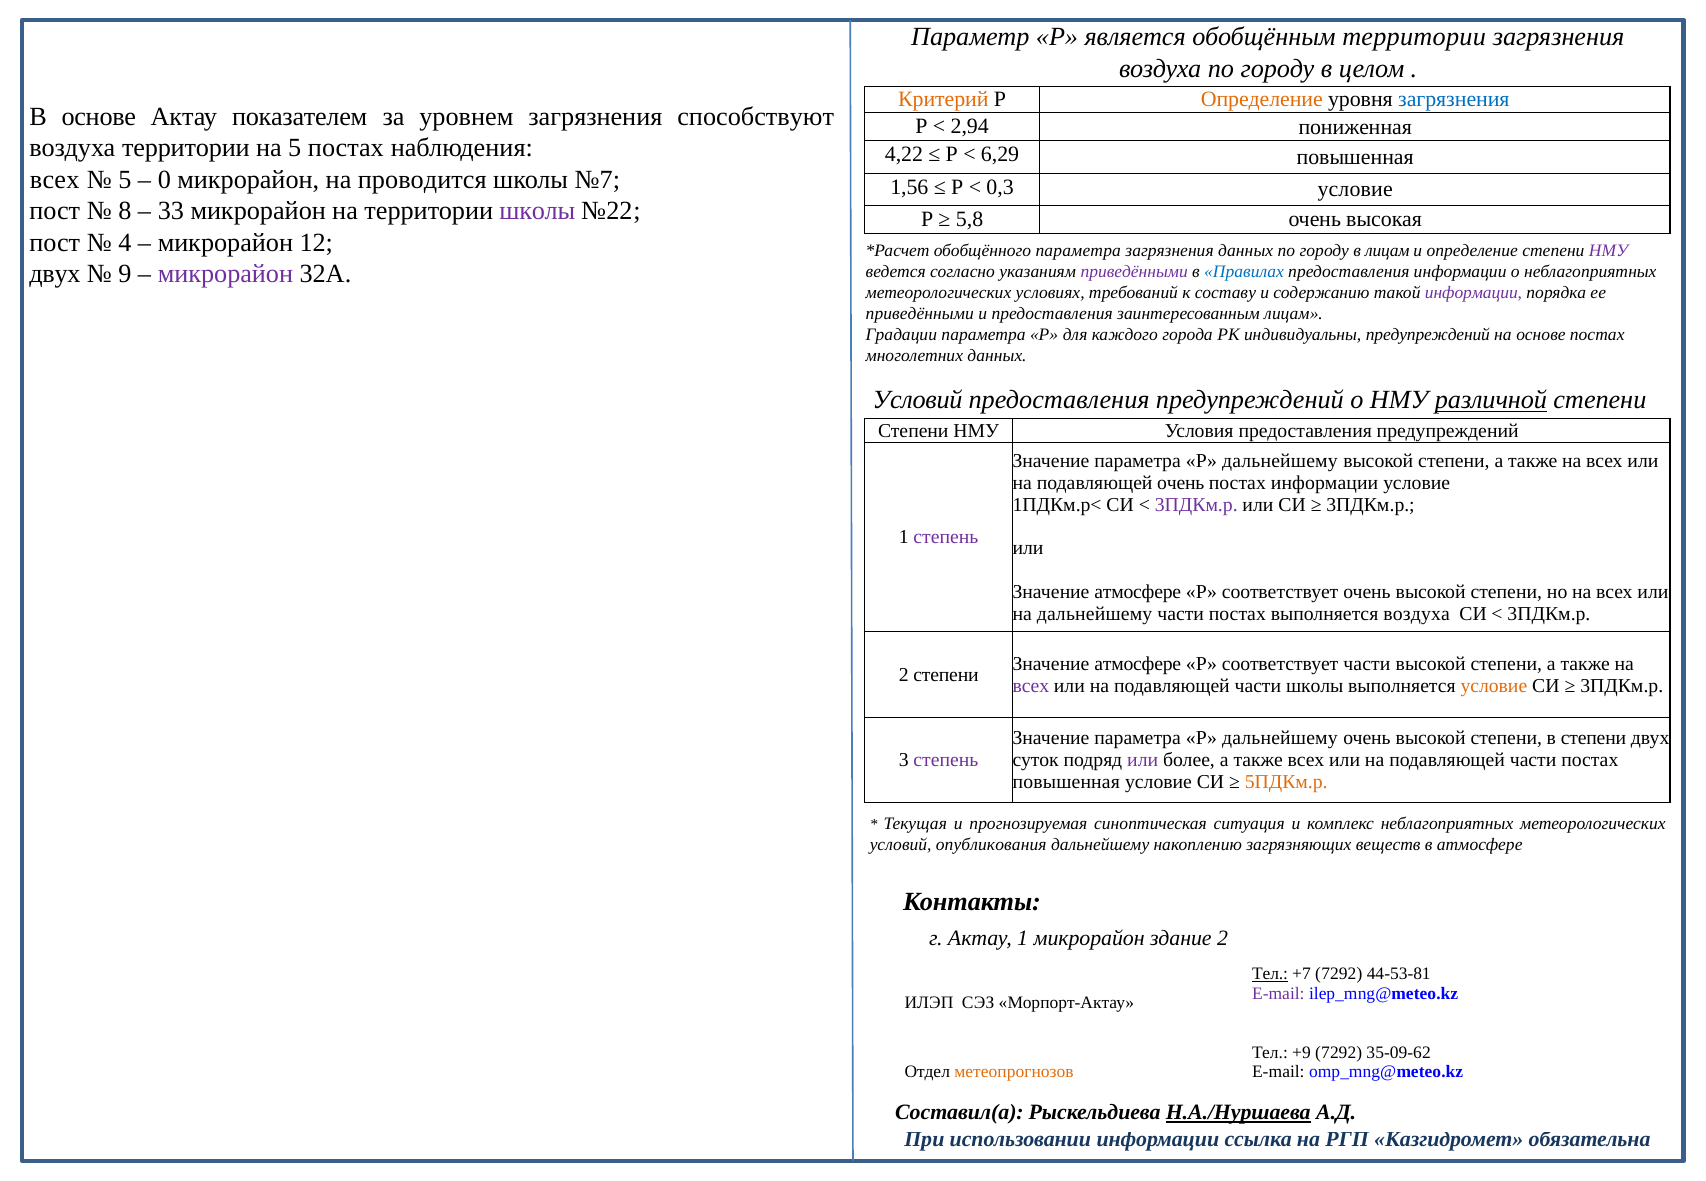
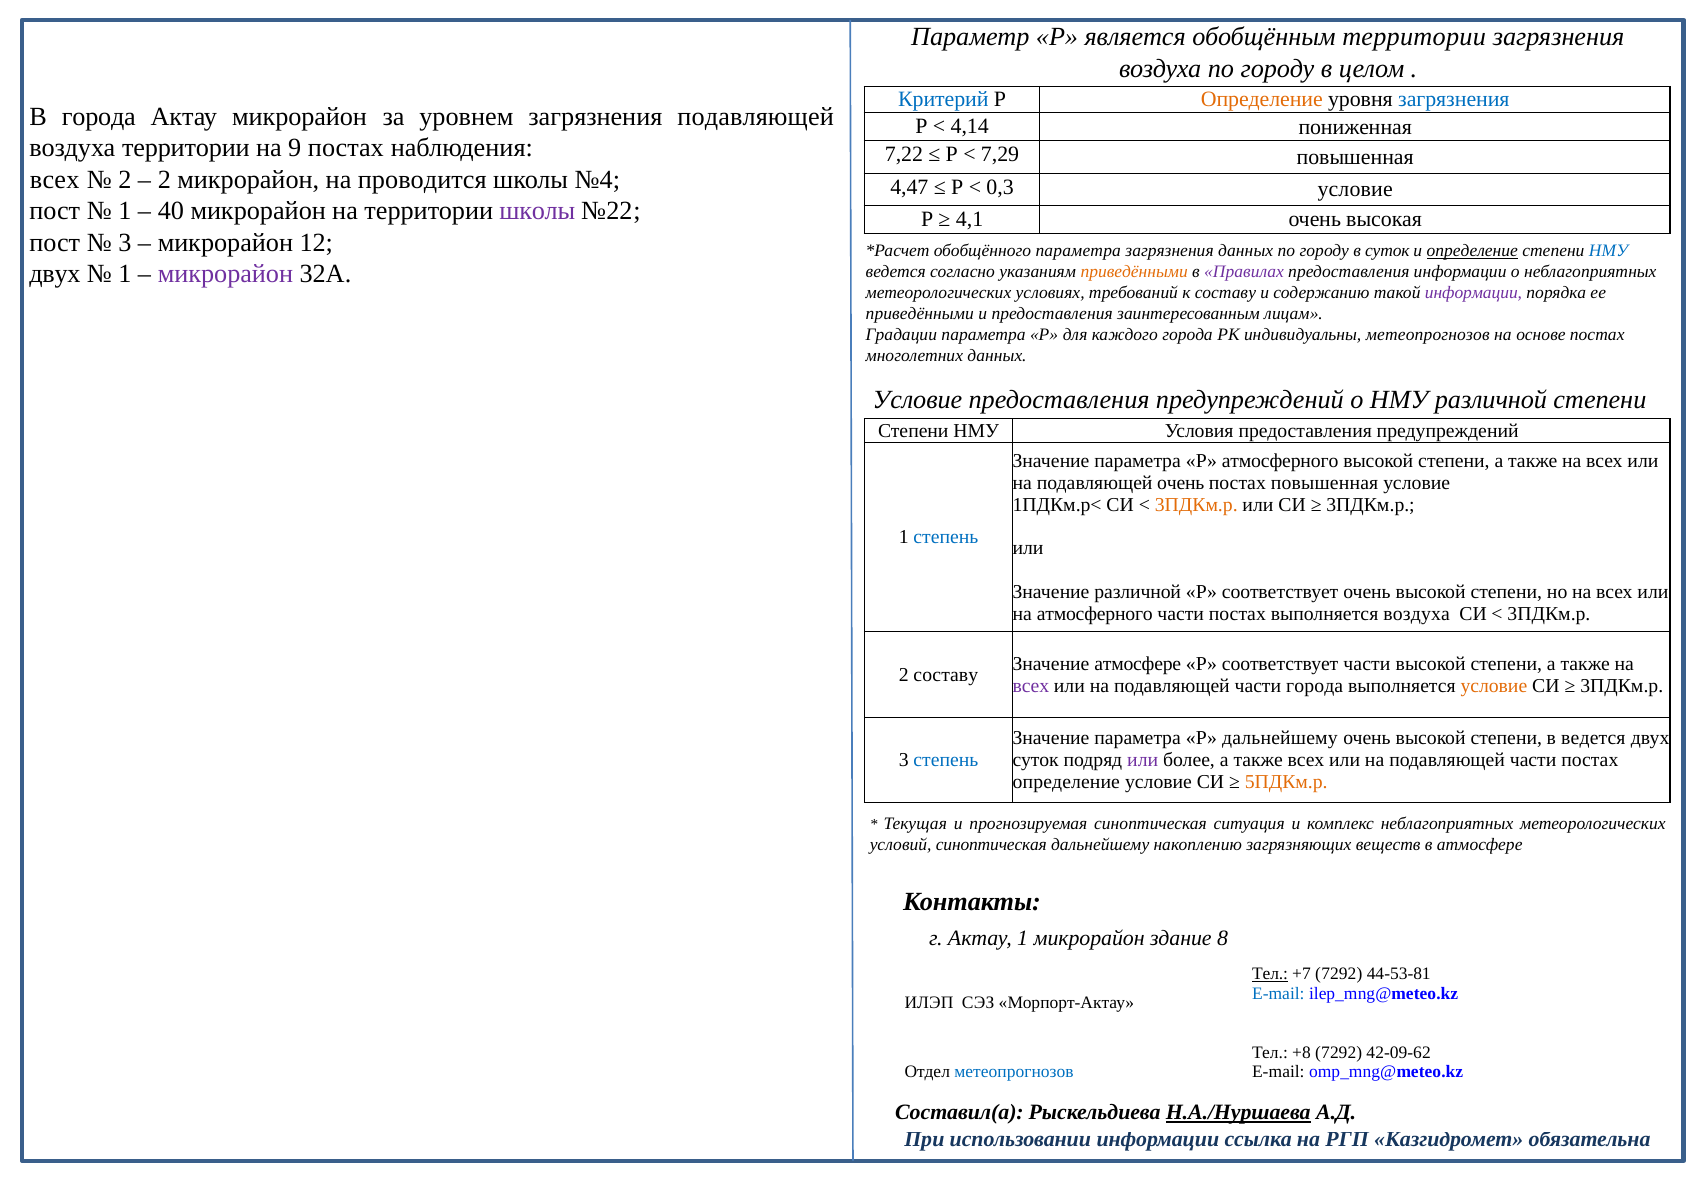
Критерий colour: orange -> blue (943, 100)
В основе: основе -> города (99, 116)
Актау показателем: показателем -> микрорайон (300, 116)
загрязнения способствуют: способствуют -> подавляющей (756, 116)
2,94: 2,94 -> 4,14 (970, 127)
на 5: 5 -> 9 (295, 148)
4,22: 4,22 -> 7,22 (904, 155)
6,29: 6,29 -> 7,29 (1000, 155)
5: 5 -> 2 (125, 179)
0: 0 -> 2 (164, 179)
№7: №7 -> №4 (597, 179)
1,56: 1,56 -> 4,47 (909, 187)
8: 8 -> 1 (125, 211)
33: 33 -> 40 (171, 211)
5,8: 5,8 -> 4,1 (970, 219)
4: 4 -> 3 (125, 242)
в лицам: лицам -> суток (1387, 251)
определение underline: none -> present (1472, 251)
НМУ colour: purple -> blue (1608, 251)
9: 9 -> 1 (125, 274)
приведёнными colour: purple -> orange (1134, 272)
Правилах colour: blue -> purple (1244, 272)
индивидуальны предупреждений: предупреждений -> метеопрогнозов (1428, 334)
Условий: Условий -> Условие (918, 400)
различной underline: present -> none (1491, 400)
дальнейшему: дальнейшему -> атмосферного (1280, 461)
постах информации: информации -> повышенная (1325, 483)
3ПДКм.р colour: purple -> orange (1196, 505)
степень colour: purple -> blue (946, 537)
атмосфере: атмосфере -> различной (1138, 592)
на дальнейшему: дальнейшему -> атмосферного (1095, 614)
2 степени: степени -> составу (946, 675)
части школы: школы -> города (1315, 686)
в степени: степени -> ведется (1593, 738)
степень colour: purple -> blue (946, 760)
повышенная: повышенная -> определение (1066, 782)
условий опубликования: опубликования -> синоптическая (991, 844)
здание 2: 2 -> 8 (1223, 938)
E-mail colour: purple -> blue (1278, 993)
+9: +9 -> +8 (1302, 1053)
35-09-62: 35-09-62 -> 42-09-62 (1399, 1053)
метеопрогнозов colour: orange -> blue (1014, 1072)
